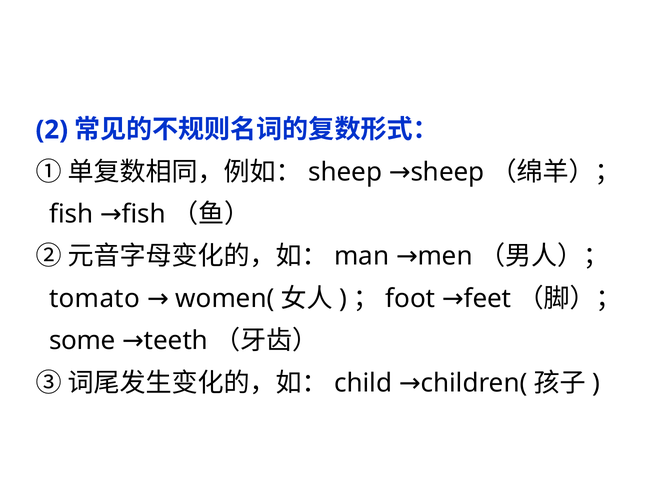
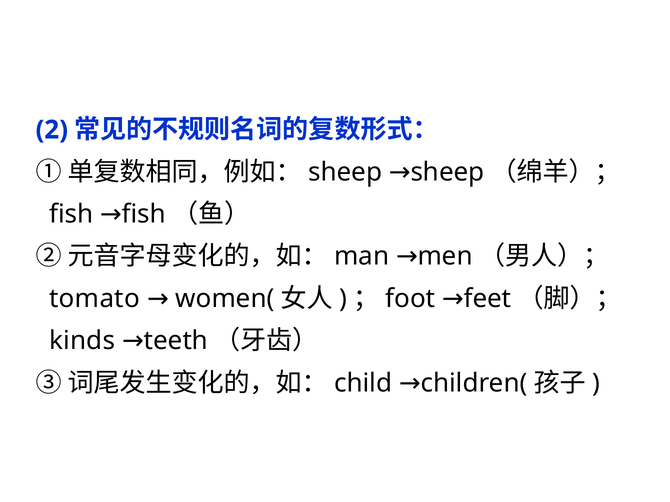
some: some -> kinds (82, 341)
